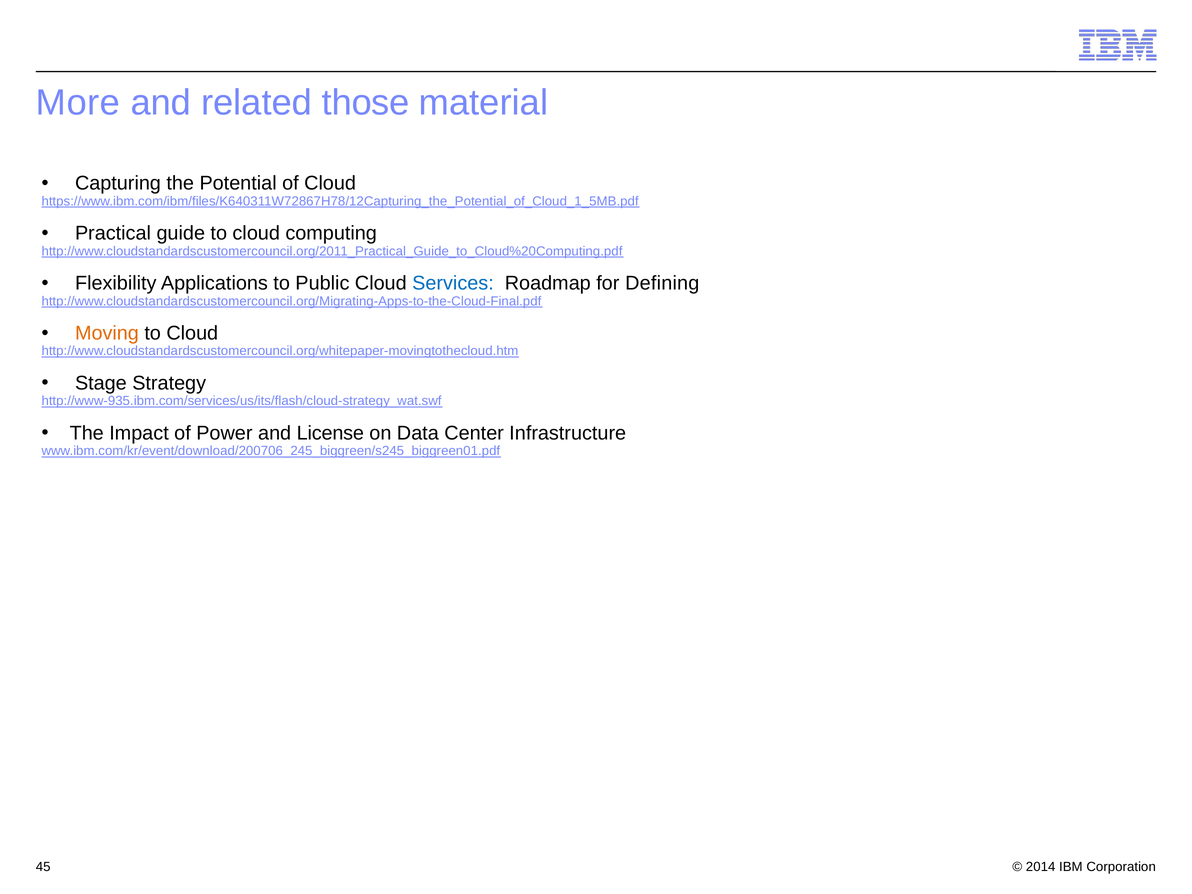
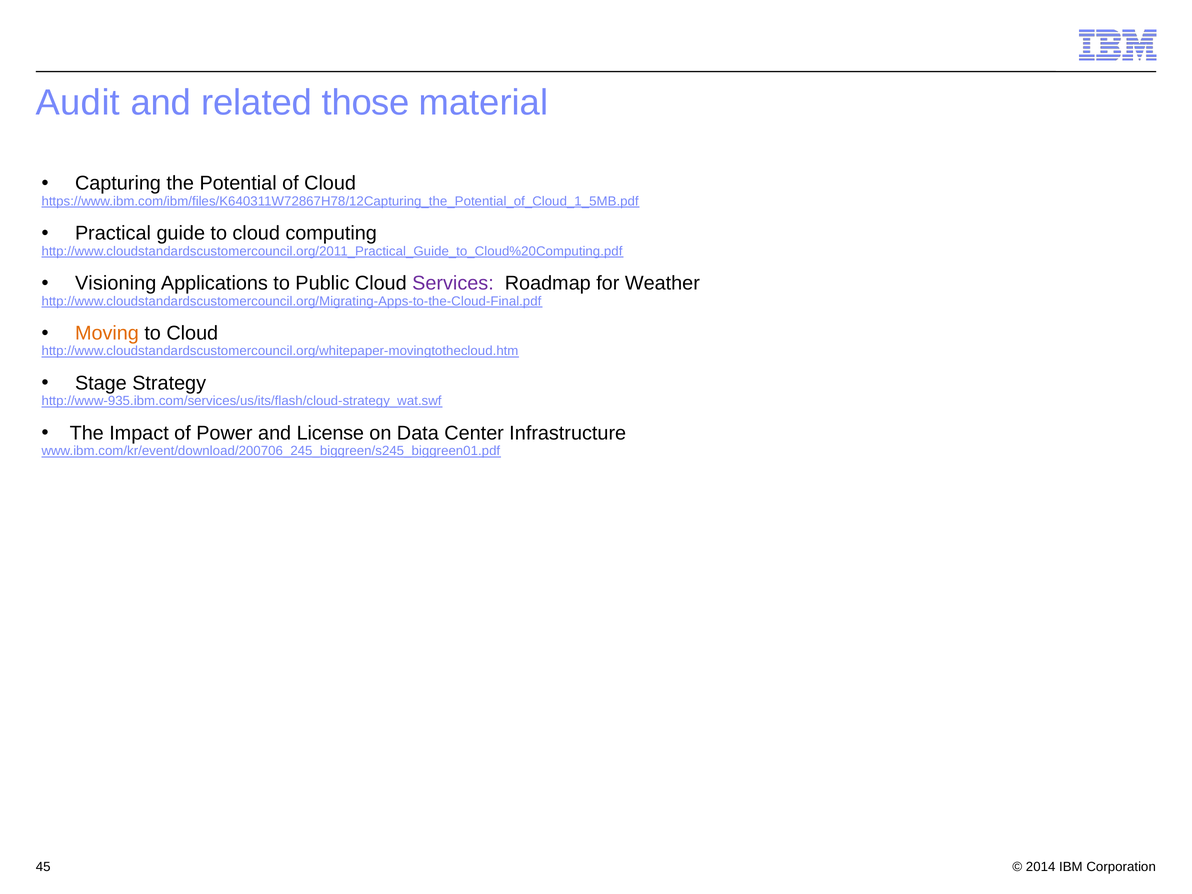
More: More -> Audit (78, 103)
Flexibility: Flexibility -> Visioning (116, 283)
Services colour: blue -> purple (453, 283)
Defining: Defining -> Weather (662, 283)
